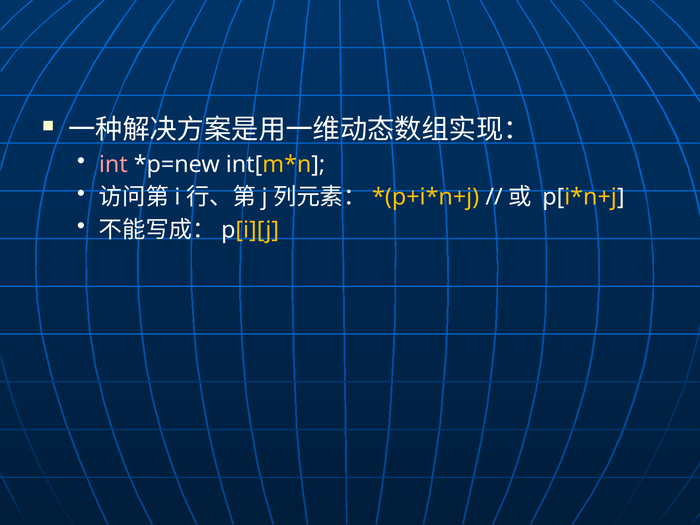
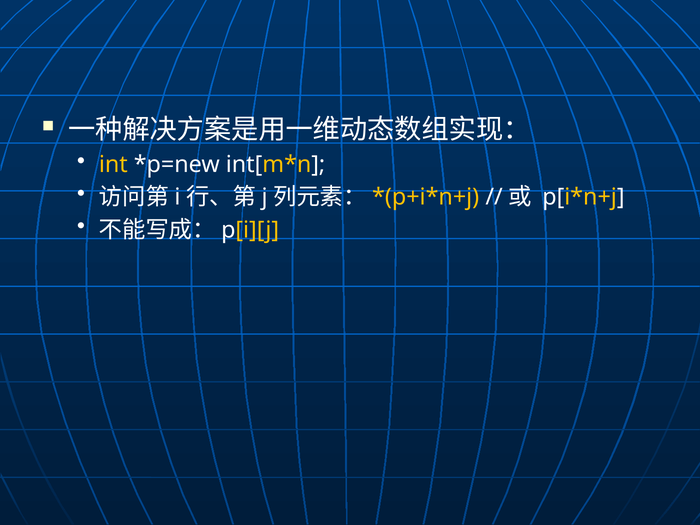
int colour: pink -> yellow (113, 165)
